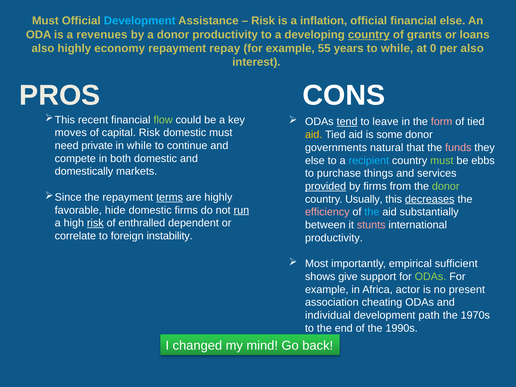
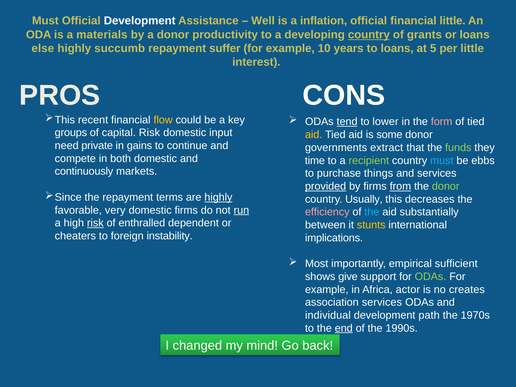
Development colour: light blue -> white (140, 21)
Risk: Risk -> Well (263, 21)
financial else: else -> little (453, 21)
revenues: revenues -> materials (102, 35)
also: also -> else (43, 48)
economy: economy -> succumb (120, 48)
repay: repay -> suffer (225, 48)
55: 55 -> 10 (324, 48)
to while: while -> loans (397, 48)
0: 0 -> 5 (433, 48)
per also: also -> little (472, 48)
flow colour: light green -> yellow (163, 120)
leave: leave -> lower (385, 122)
moves: moves -> groups (71, 133)
domestic must: must -> input (221, 133)
in while: while -> gains (139, 146)
natural: natural -> extract (387, 148)
funds colour: pink -> light green (458, 148)
else: else -> time (315, 160)
recipient colour: light blue -> light green (369, 160)
must colour: light green -> light blue (442, 160)
domestically: domestically -> continuously (84, 171)
from underline: none -> present (400, 186)
terms underline: present -> none (170, 197)
highly underline: none -> present (218, 197)
decreases underline: present -> none (430, 199)
hide: hide -> very (115, 210)
stunts colour: pink -> yellow (371, 225)
correlate: correlate -> cheaters (75, 236)
productivity: productivity -> implications (334, 238)
present: present -> creates (467, 289)
association cheating: cheating -> services (382, 302)
end underline: none -> present (344, 328)
